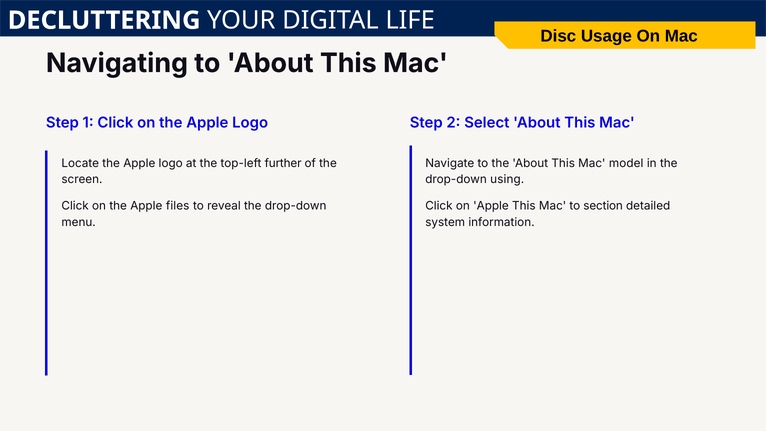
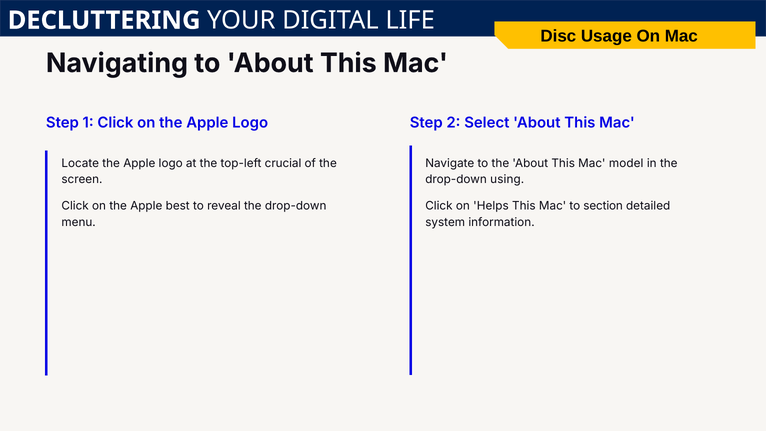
further: further -> crucial (283, 163)
files: files -> best (178, 206)
on Apple: Apple -> Helps (491, 206)
